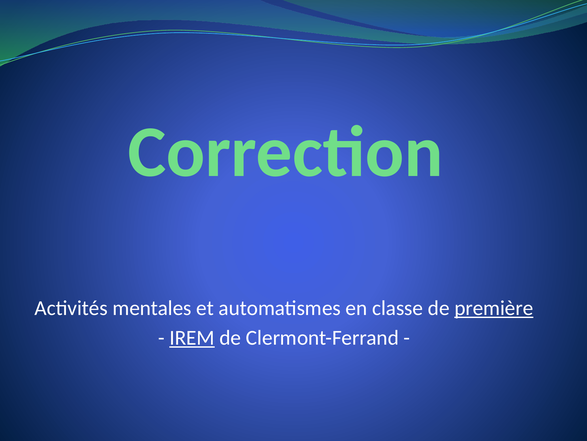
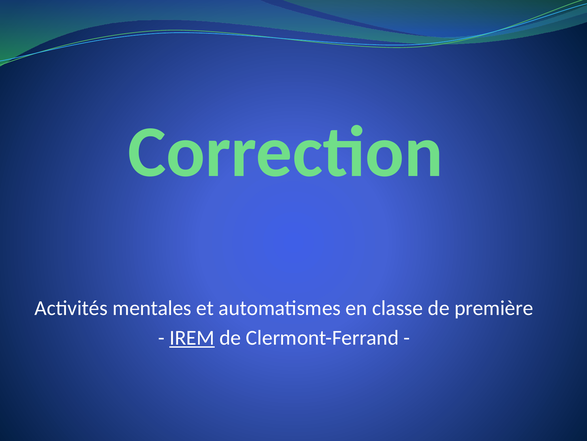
première underline: present -> none (494, 308)
